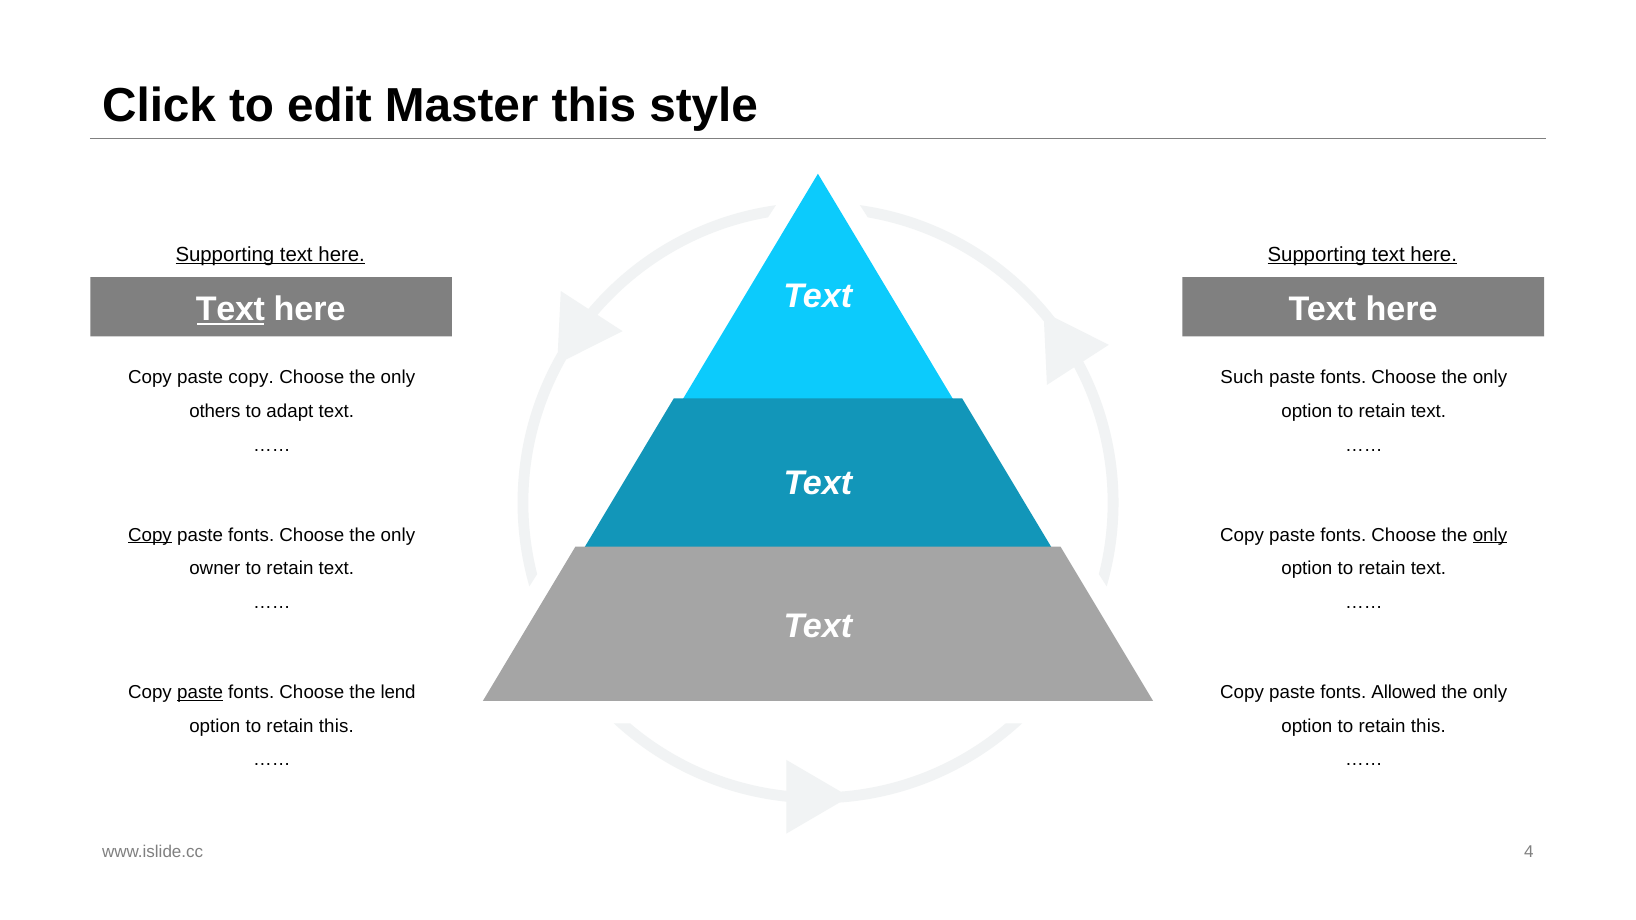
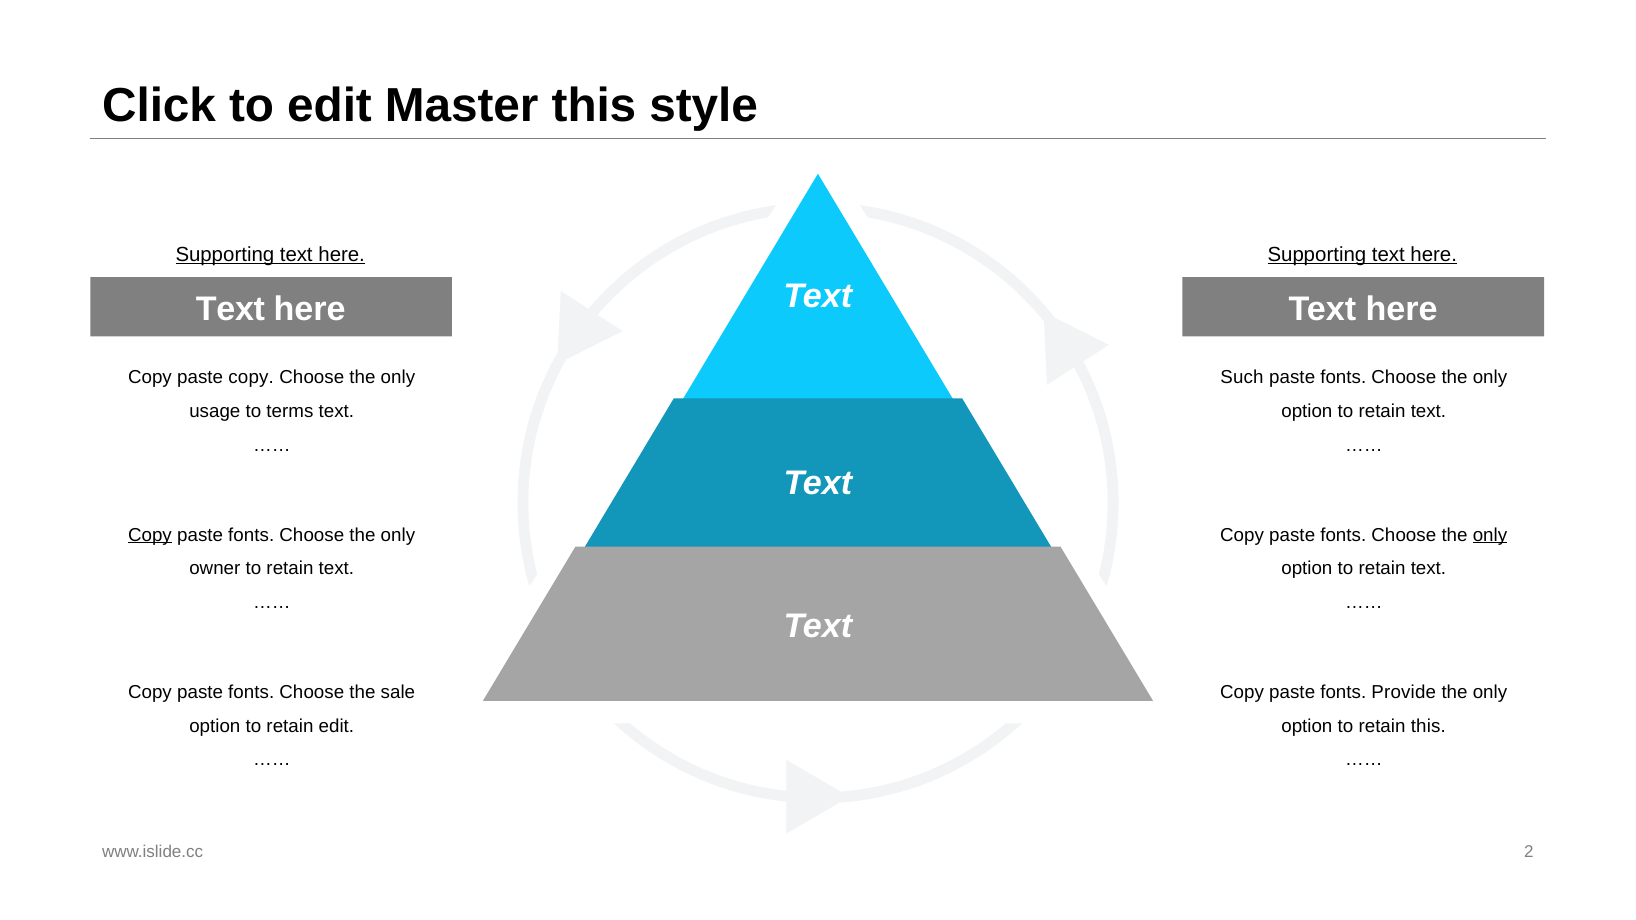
Text underline: present -> none (230, 309)
others: others -> usage (215, 411)
adapt: adapt -> terms (290, 411)
paste underline: present -> none (200, 692)
lend: lend -> sale (398, 692)
Allowed: Allowed -> Provide (1404, 692)
this: this -> edit (336, 726)
4: 4 -> 2 (1529, 852)
